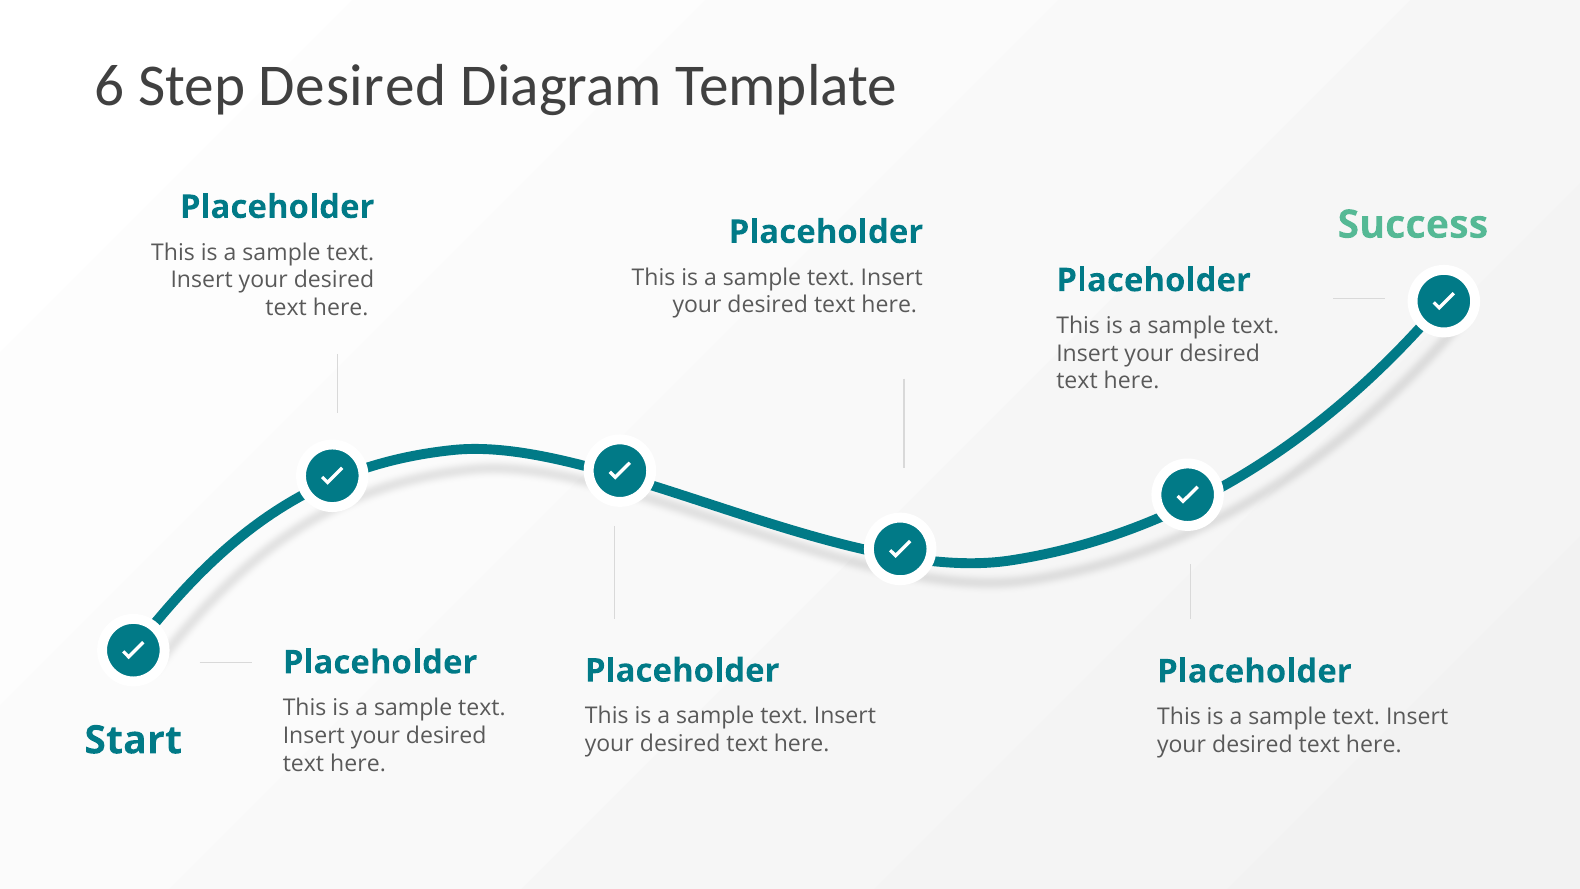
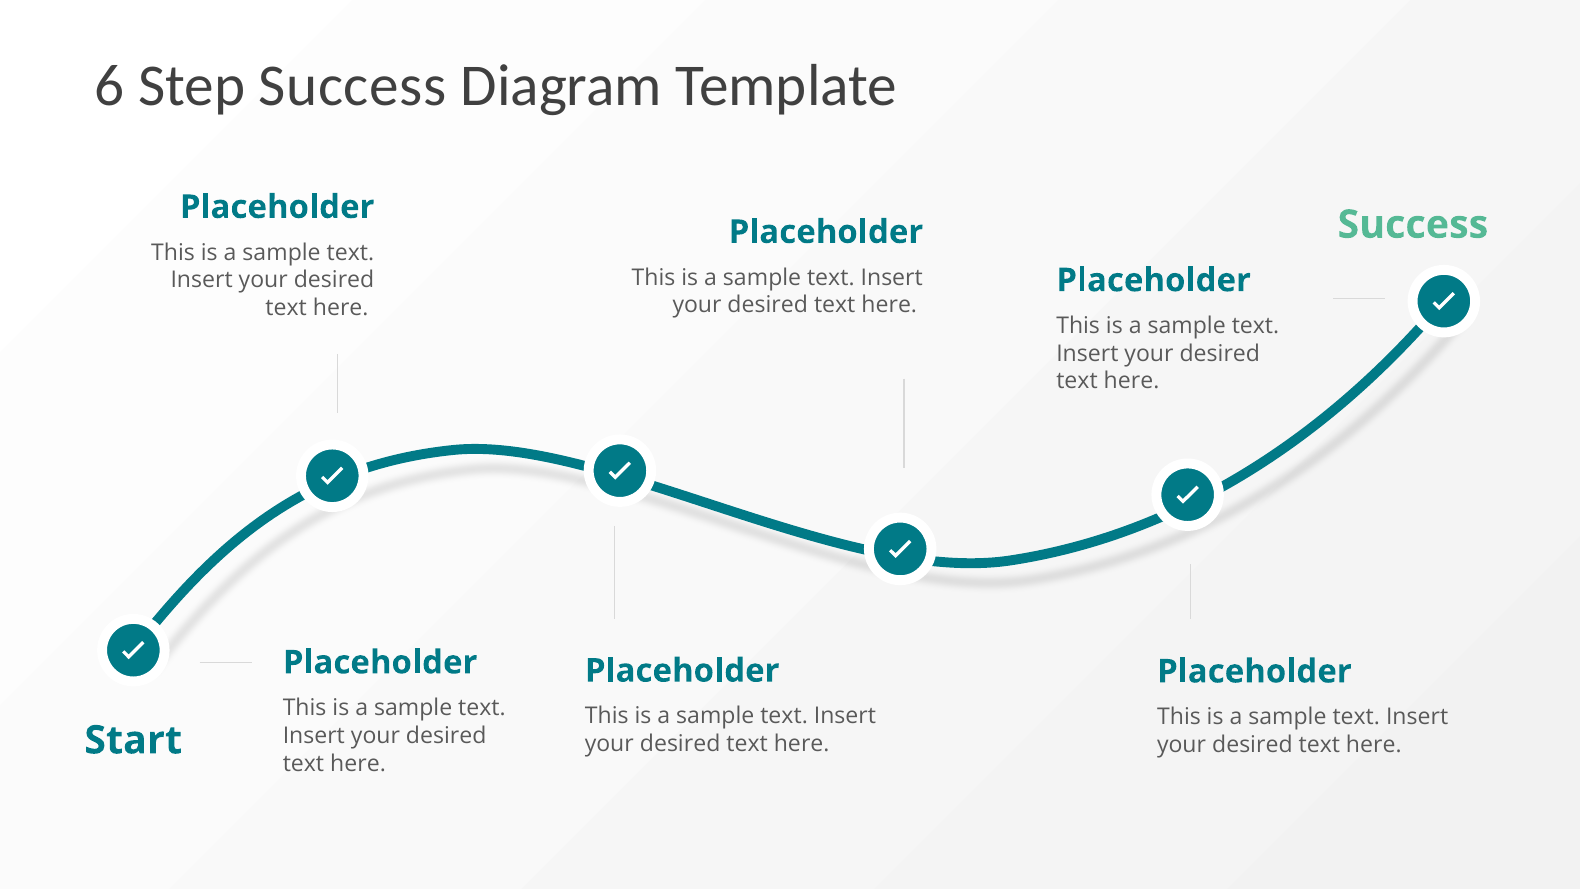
Step Desired: Desired -> Success (353, 86)
